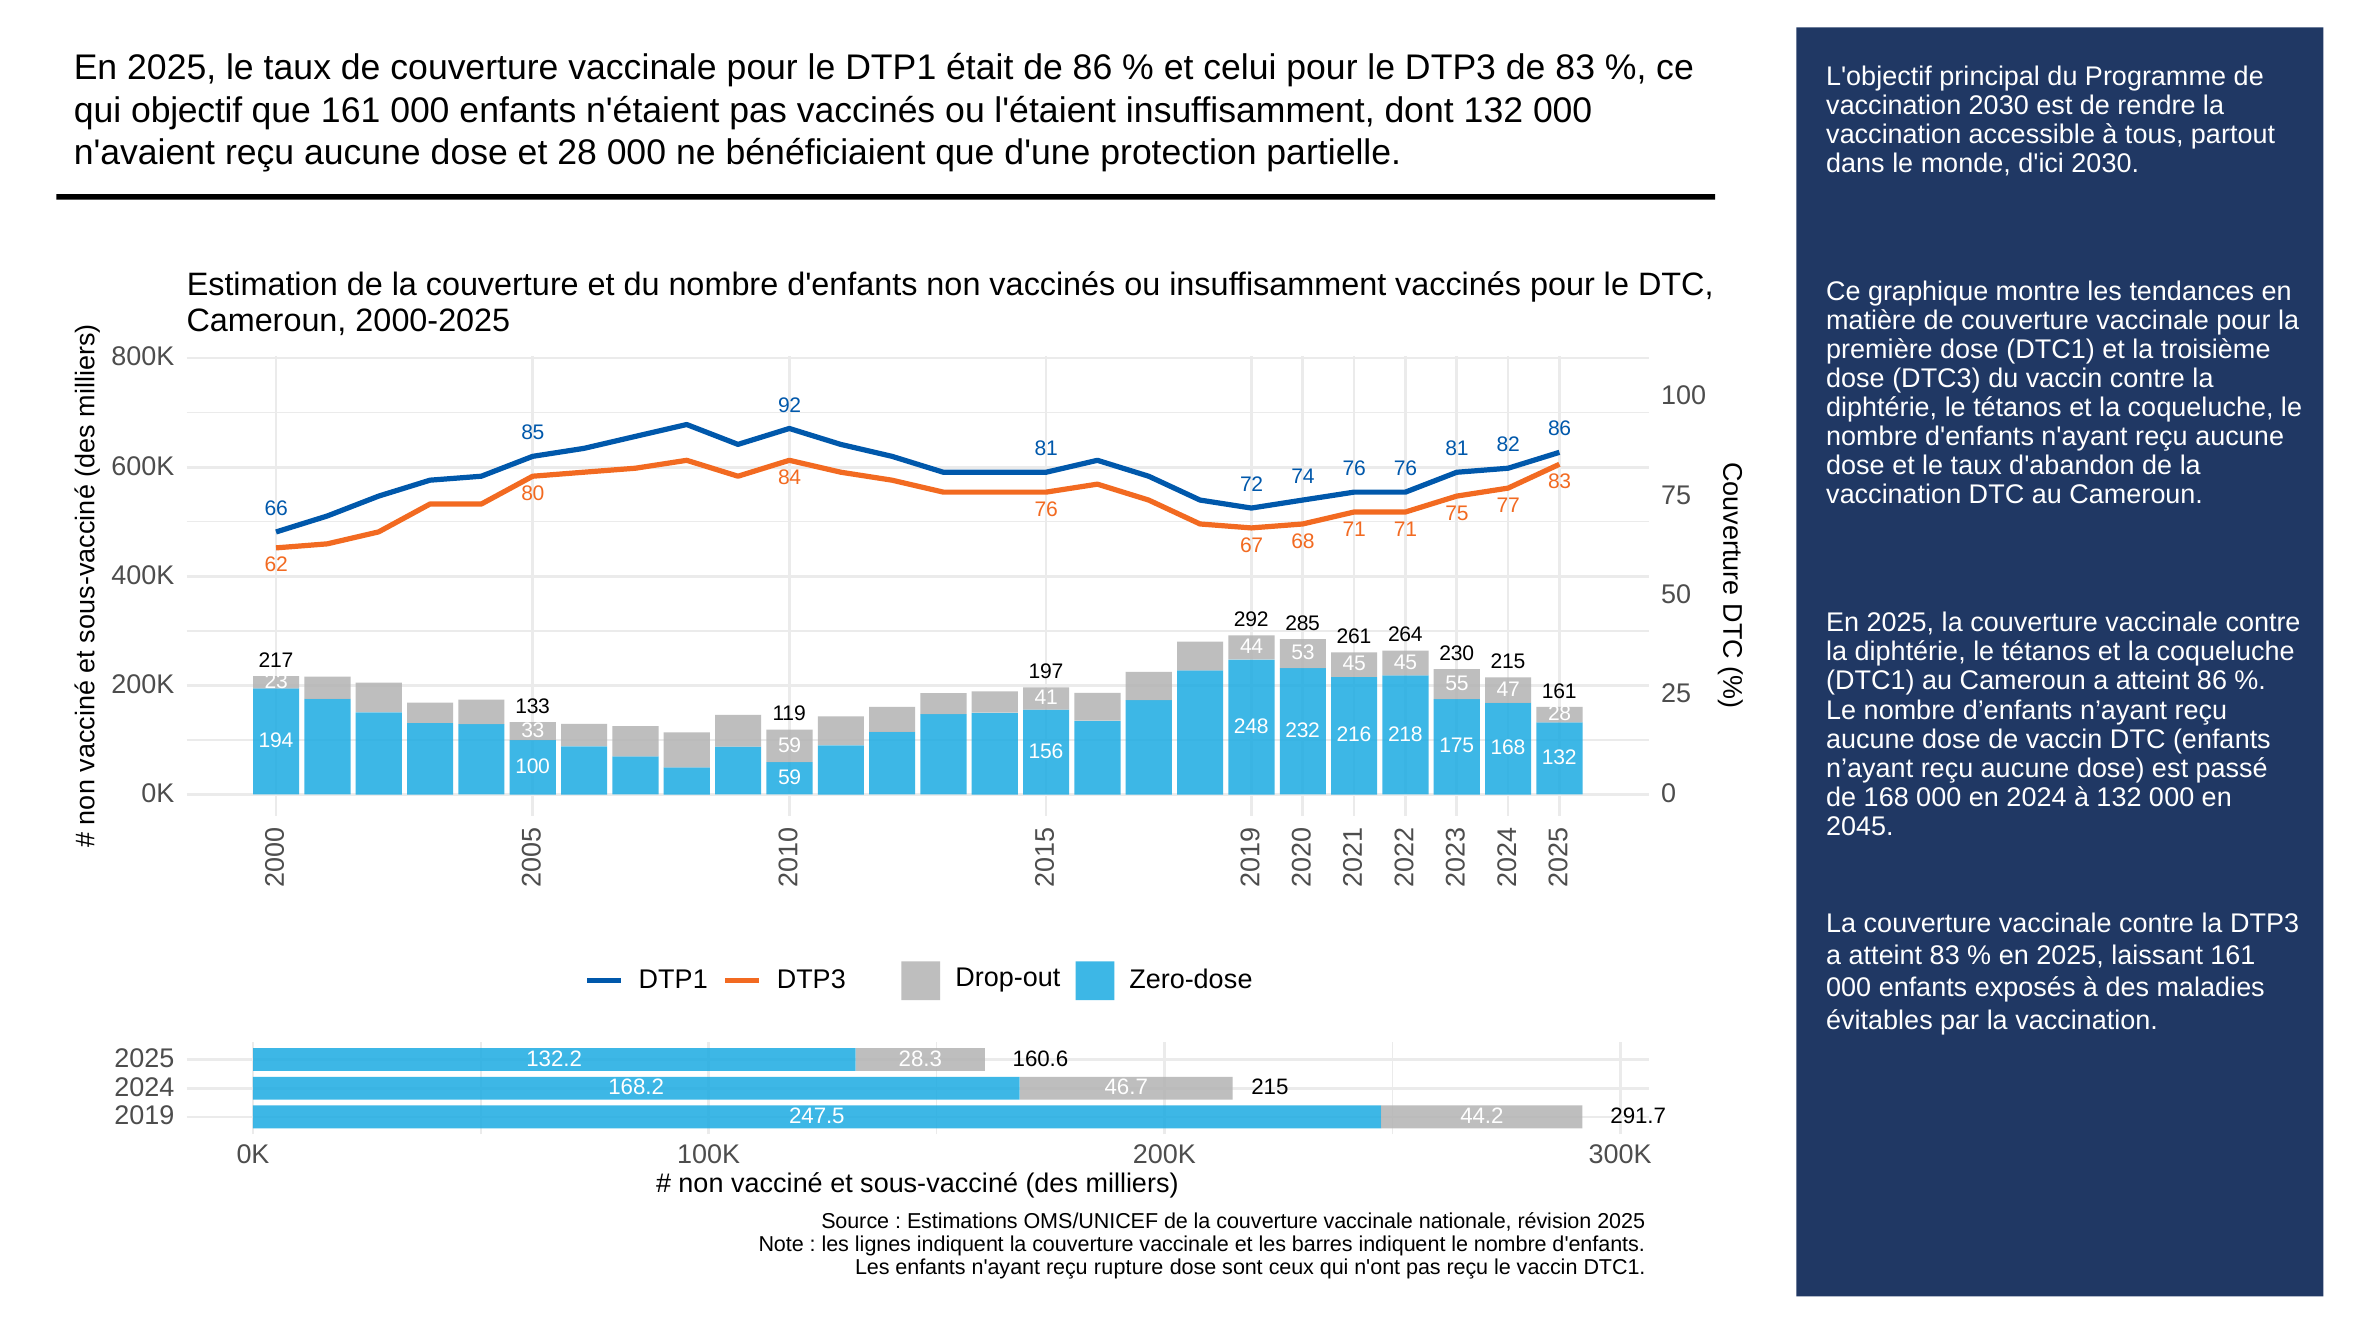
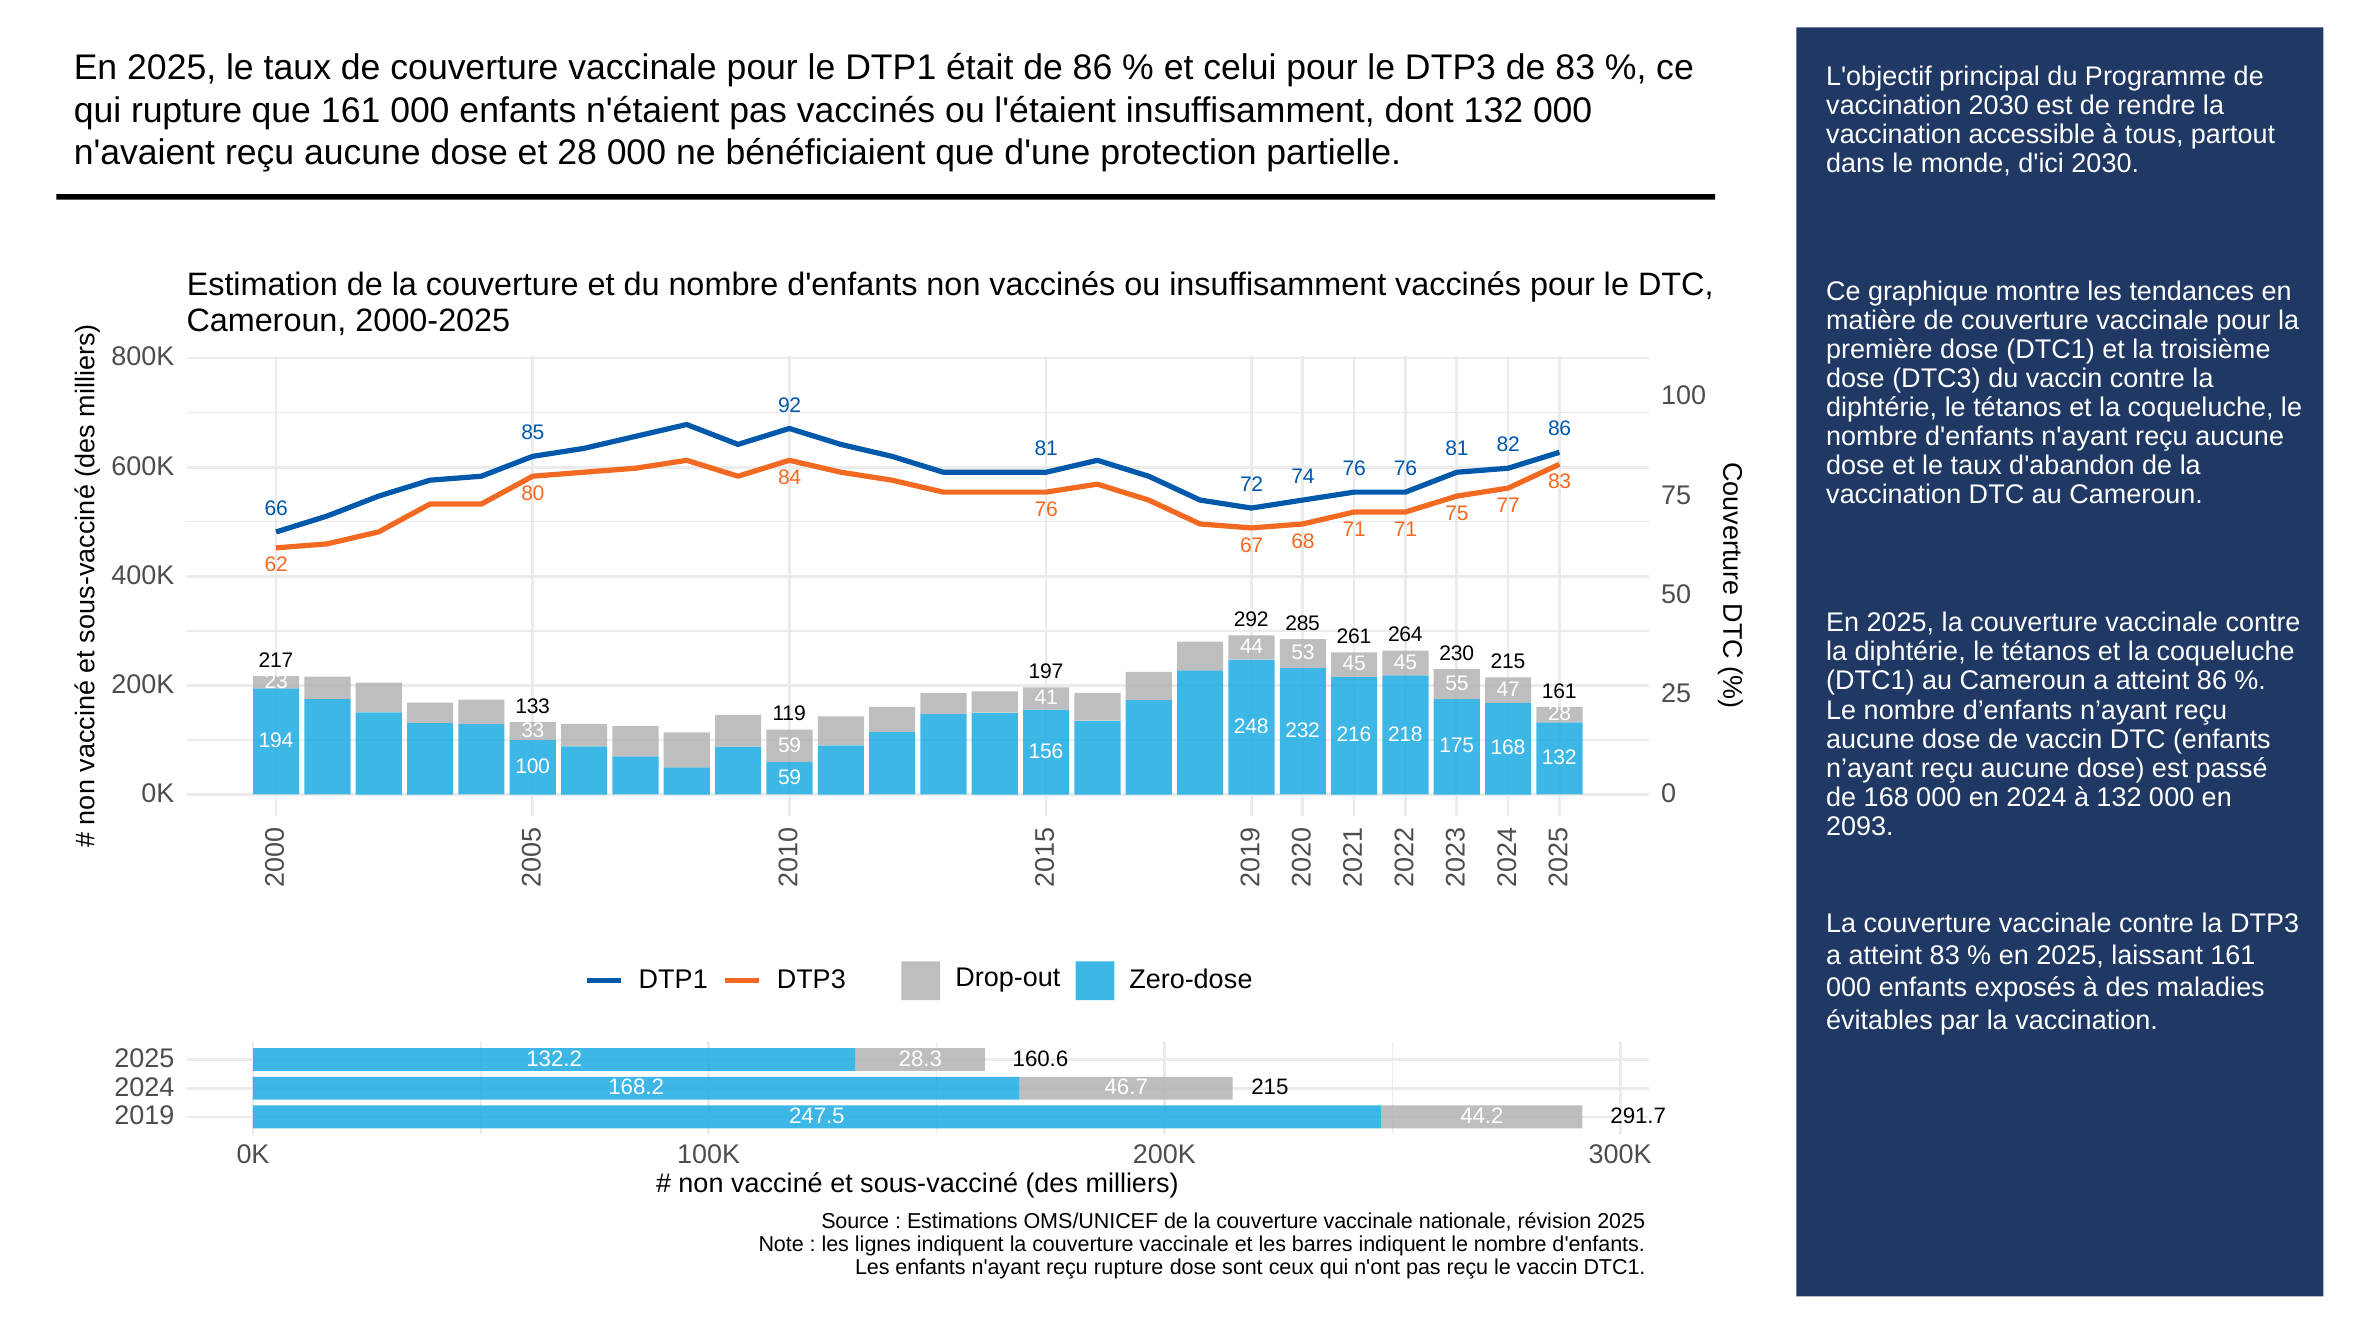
qui objectif: objectif -> rupture (187, 110)
2045: 2045 -> 2093 (1860, 826)
